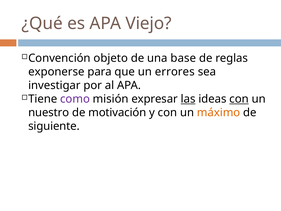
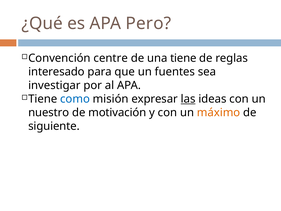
Viejo: Viejo -> Pero (148, 23)
objeto: objeto -> centre (111, 58)
base: base -> tiene (183, 58)
exponerse: exponerse -> interesado (56, 72)
errores: errores -> fuentes (175, 72)
como colour: purple -> blue (75, 99)
con underline: present -> none (239, 99)
